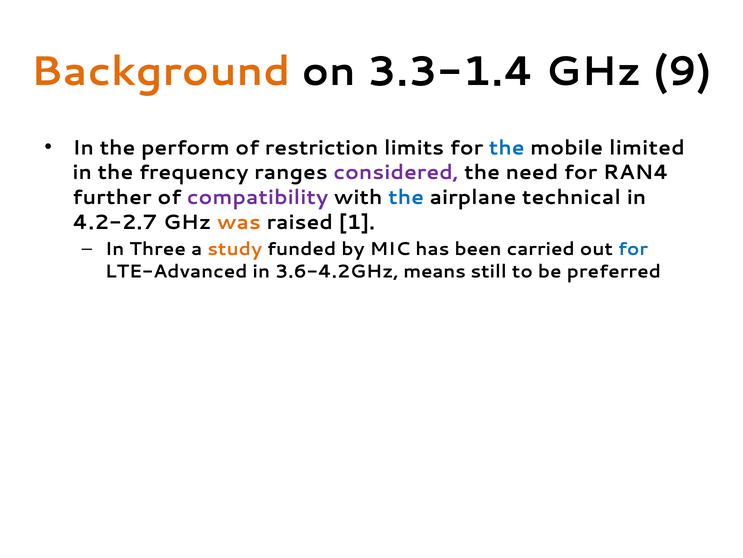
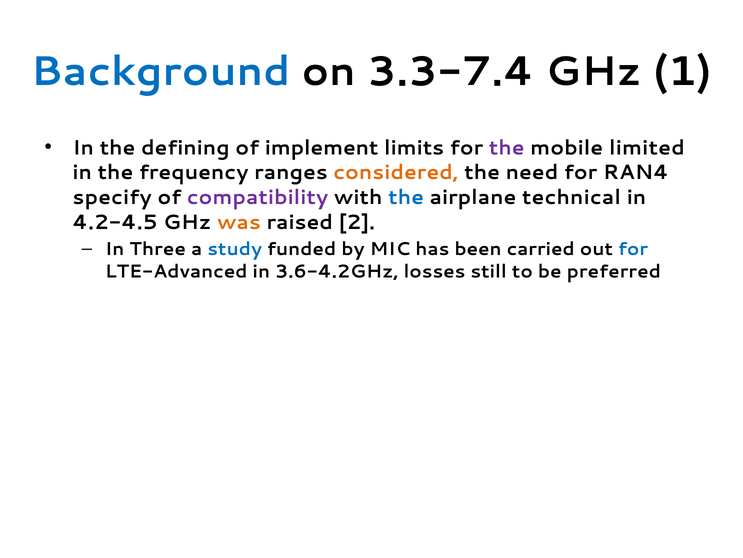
Background colour: orange -> blue (161, 72)
3.3-1.4: 3.3-1.4 -> 3.3-7.4 (451, 72)
9: 9 -> 1 (682, 72)
perform: perform -> defining (185, 148)
restriction: restriction -> implement (322, 148)
the colour: blue -> purple (507, 148)
considered colour: purple -> orange (396, 172)
further: further -> specify (112, 197)
4.2-2.7: 4.2-2.7 -> 4.2-4.5 (115, 222)
1: 1 -> 2 (357, 222)
study colour: orange -> blue (235, 249)
means: means -> losses (434, 271)
